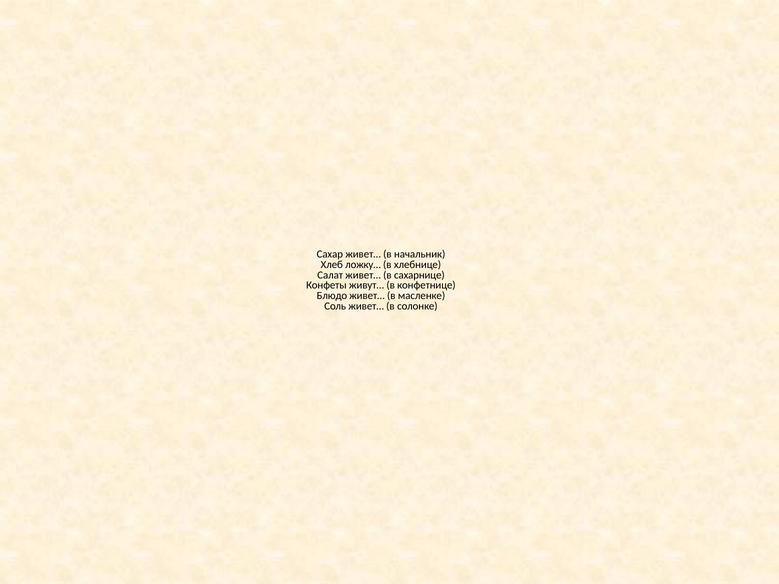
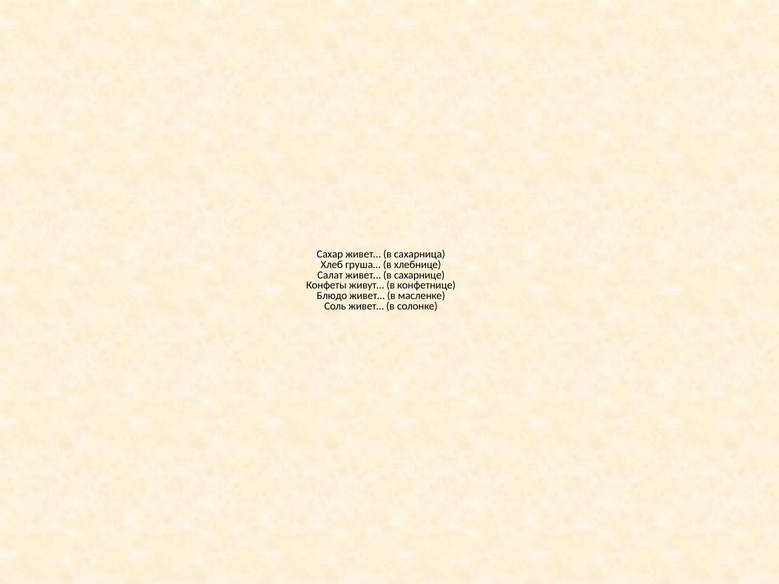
начальник: начальник -> сахарница (420, 254)
ложку…: ложку… -> груша… (363, 265)
